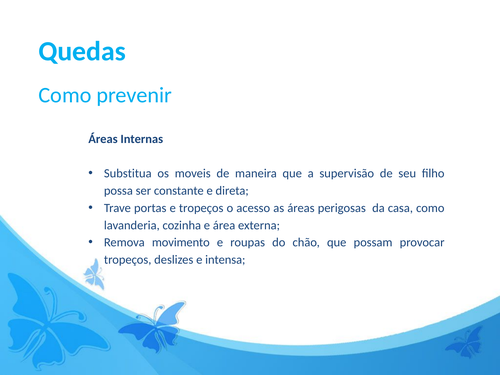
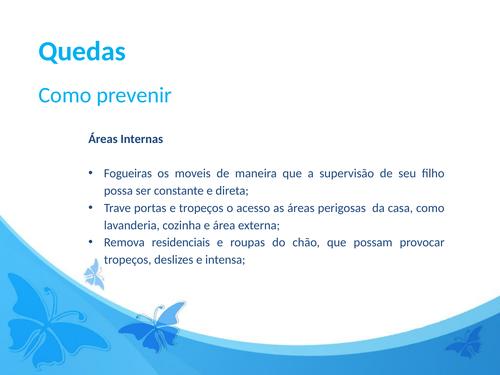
Substitua: Substitua -> Fogueiras (128, 174)
movimento: movimento -> residenciais (181, 242)
